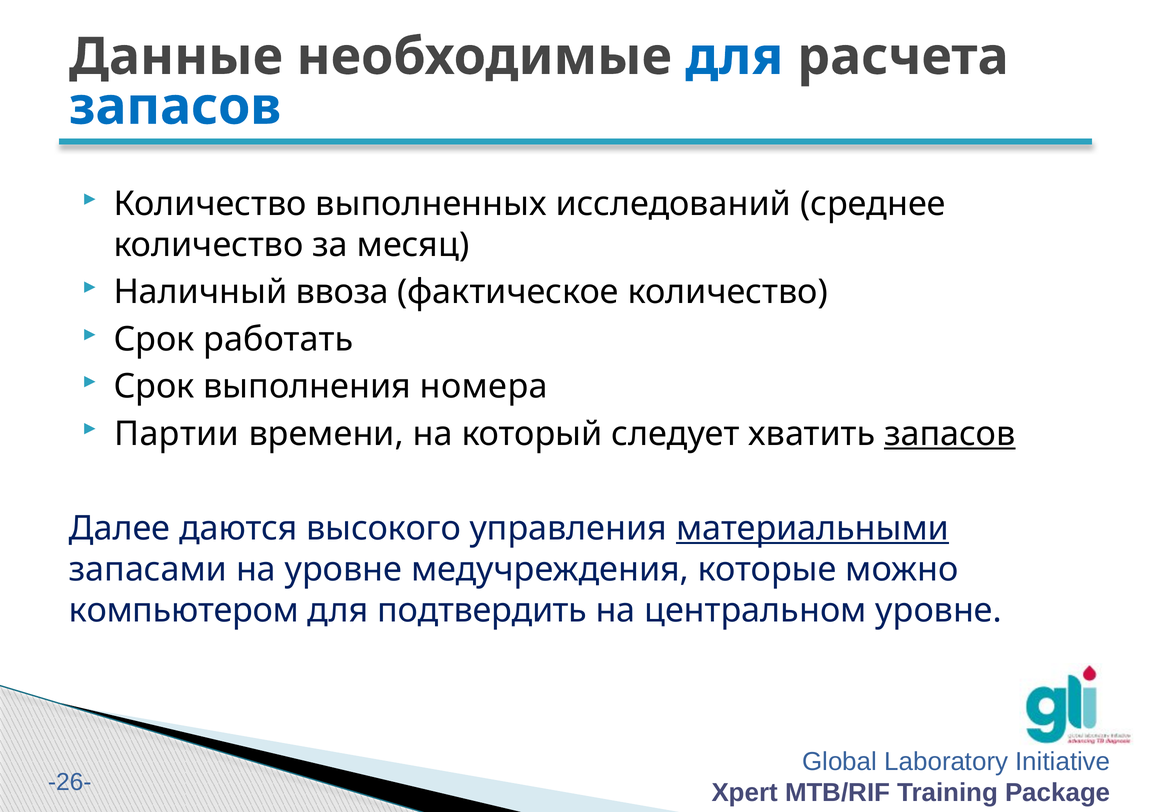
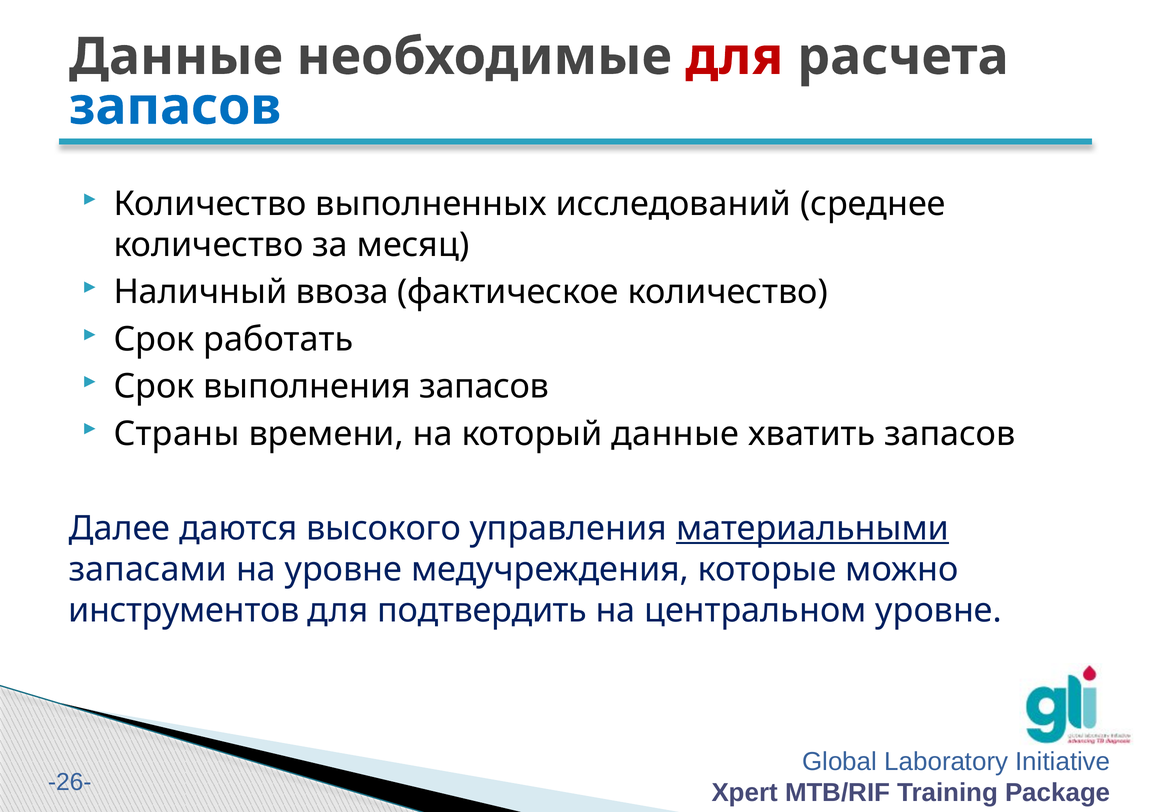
для colour: blue -> red (734, 57)
выполнения номера: номера -> запасов (484, 387)
Партии: Партии -> Страны (177, 434)
который следует: следует -> данные (675, 434)
запасов underline: present -> none (950, 434)
компьютером: компьютером -> инструментов (184, 611)
